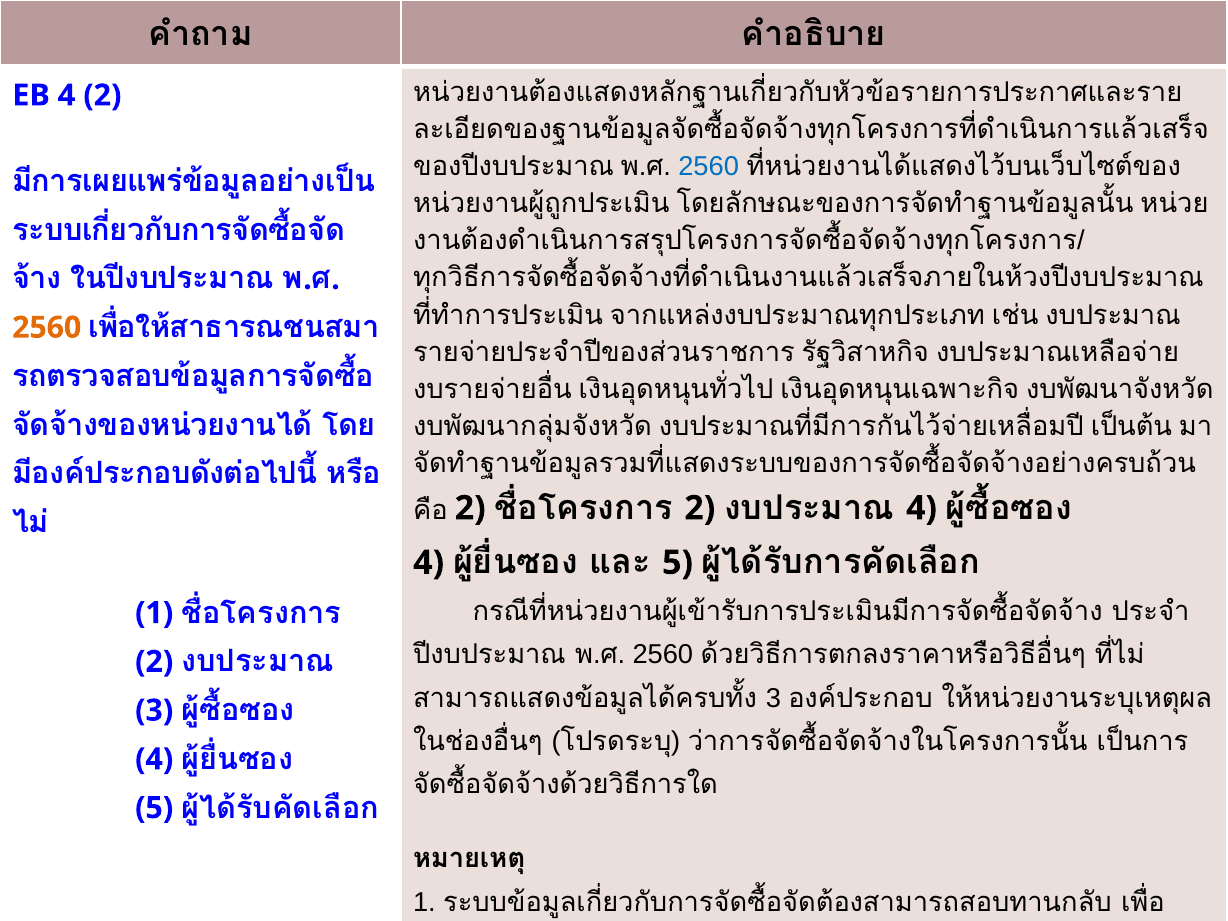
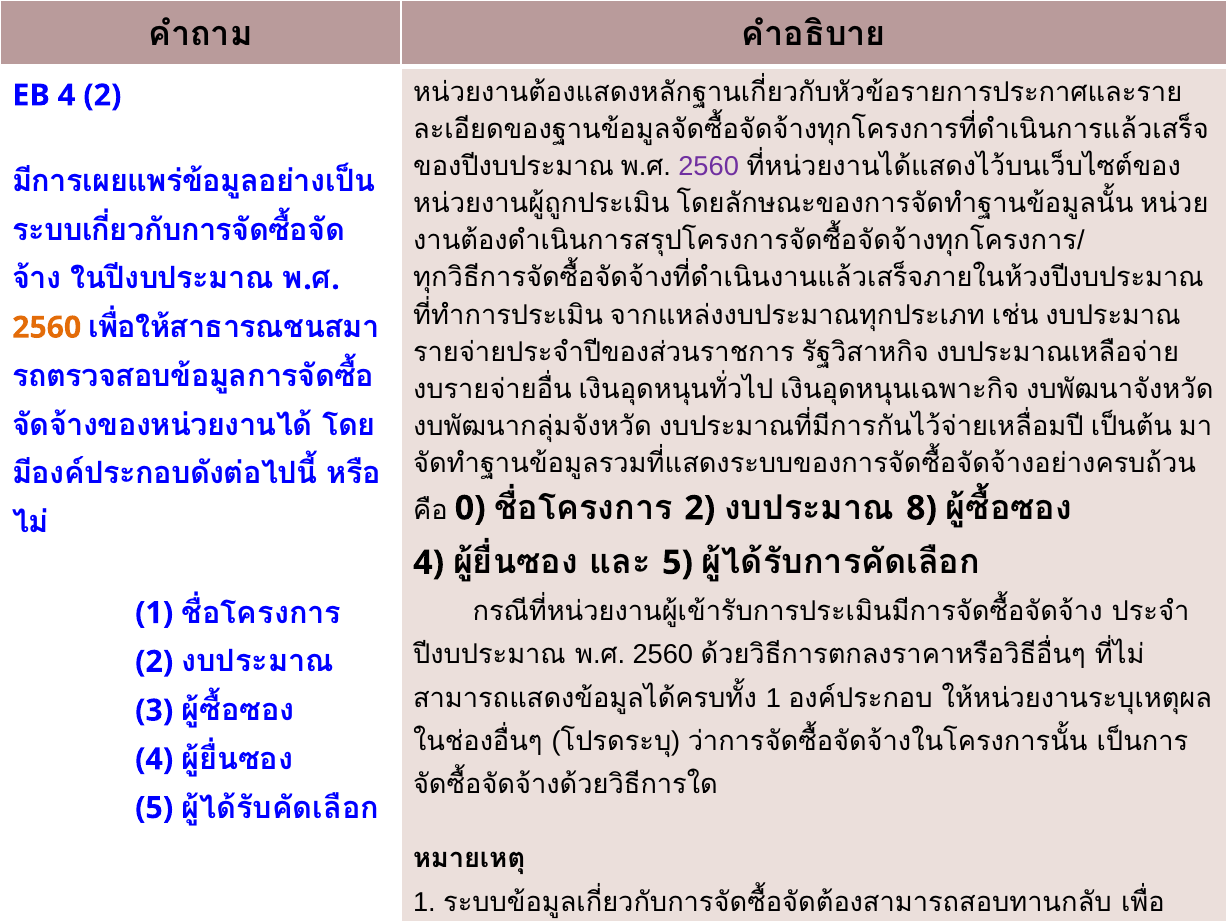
2560 colour: blue -> purple (709, 167)
4: 4 -> 8 (922, 508)
2: 2 -> 0 (470, 508)
3: 3 -> 1 (773, 698)
